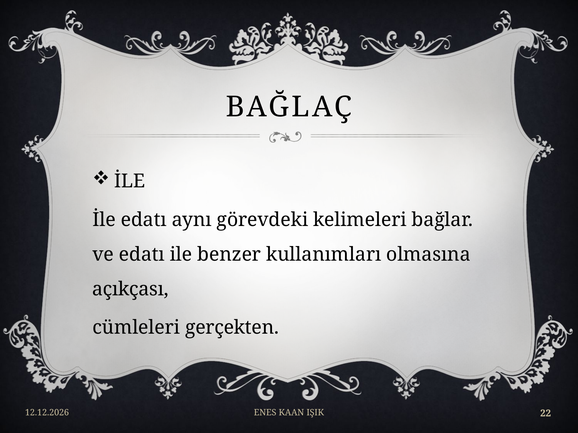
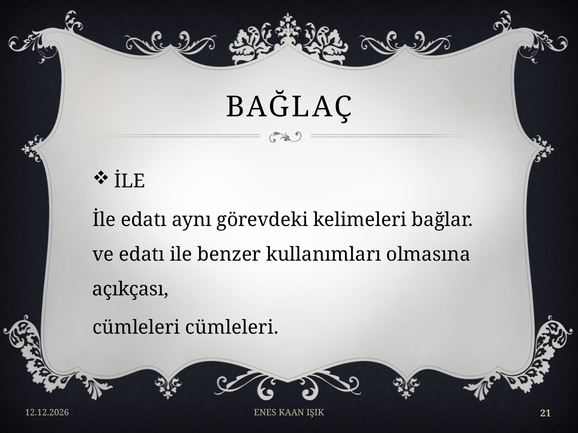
cümleleri gerçekten: gerçekten -> cümleleri (232, 328)
22: 22 -> 21 (546, 414)
